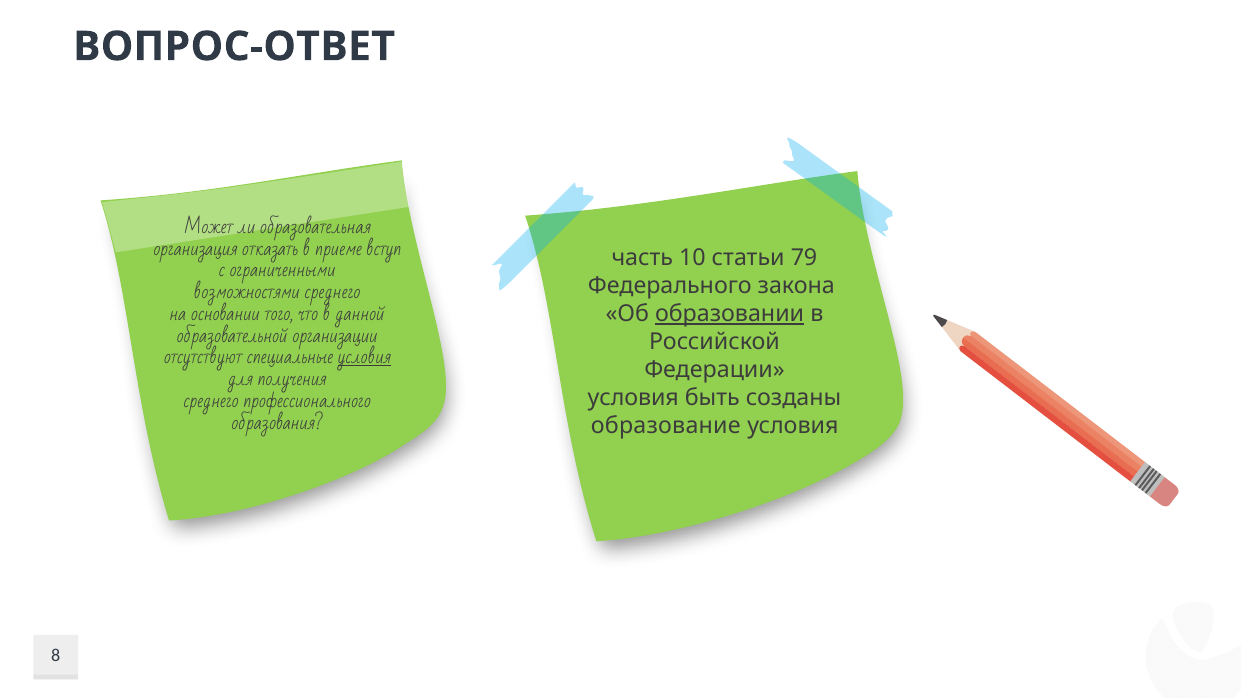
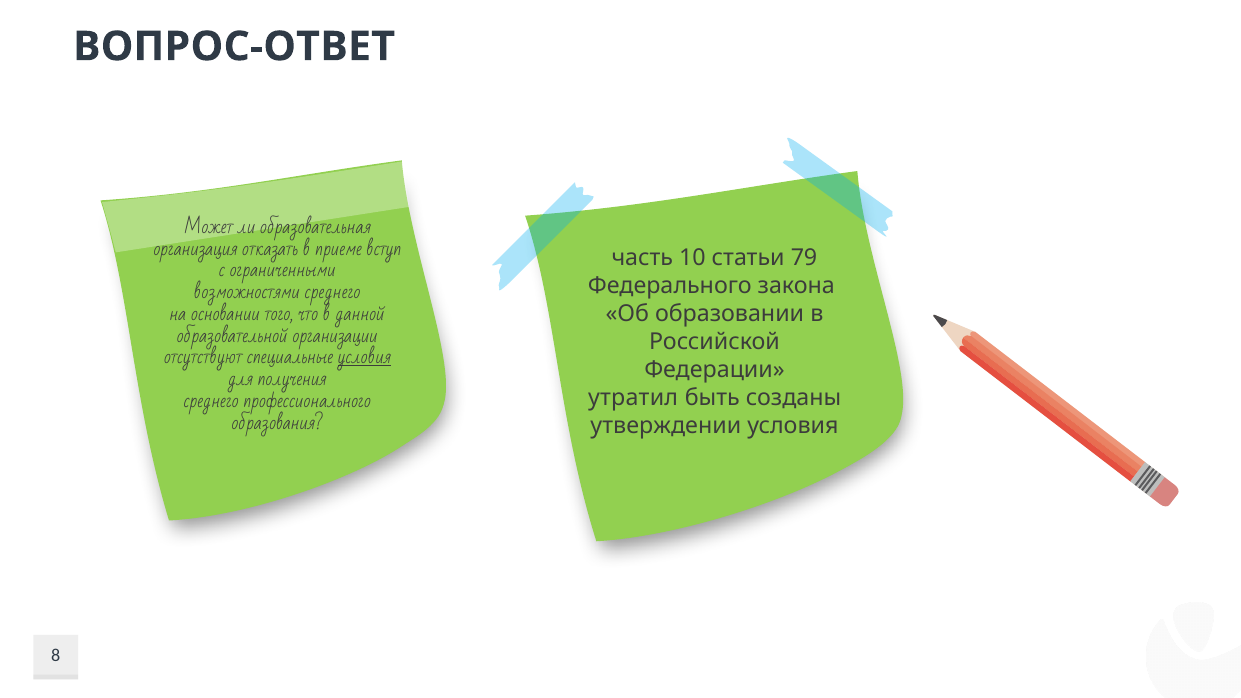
образовании underline: present -> none (730, 314)
условия: условия -> утратил (633, 398)
образование: образование -> утверждении (666, 426)
